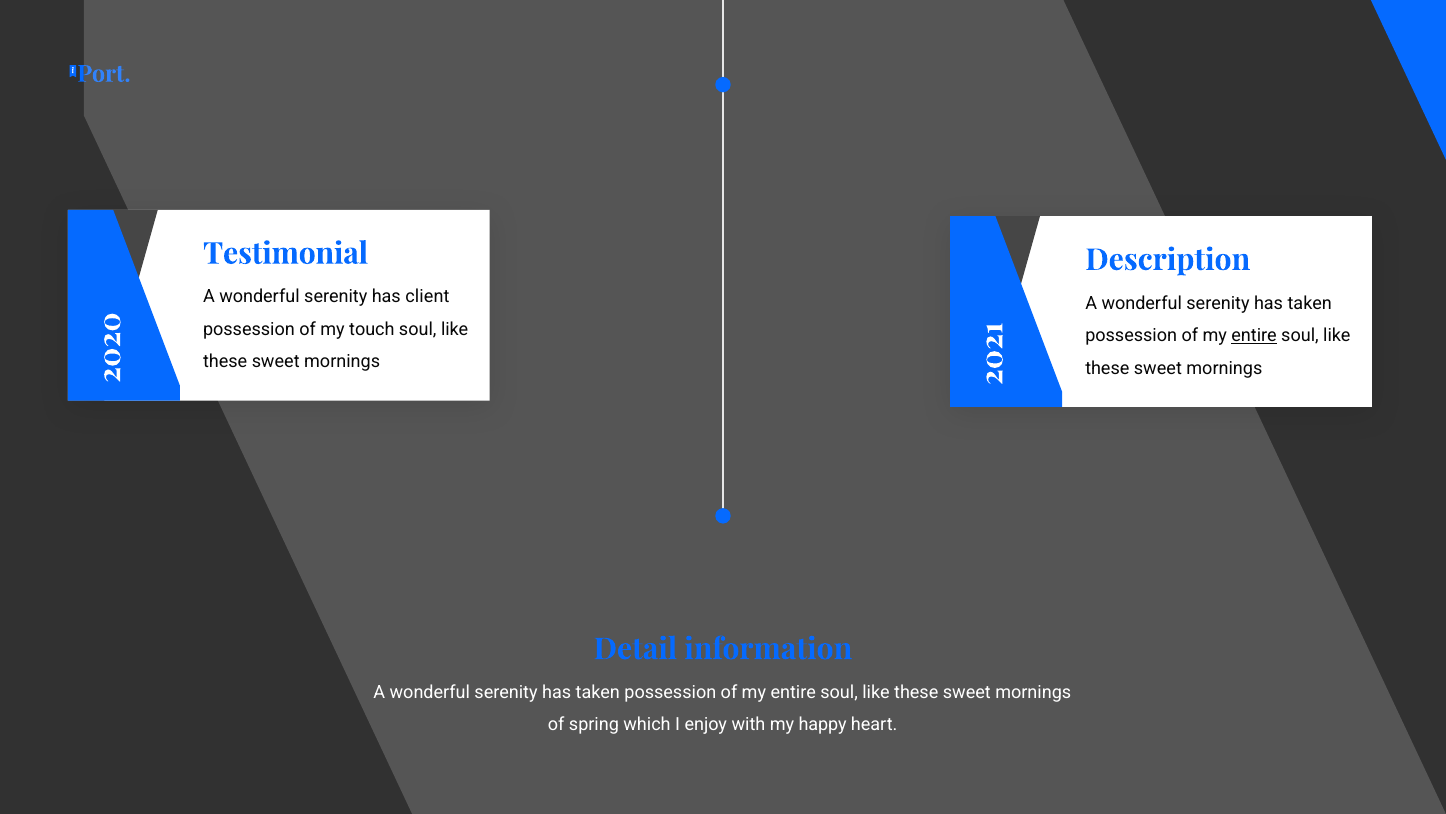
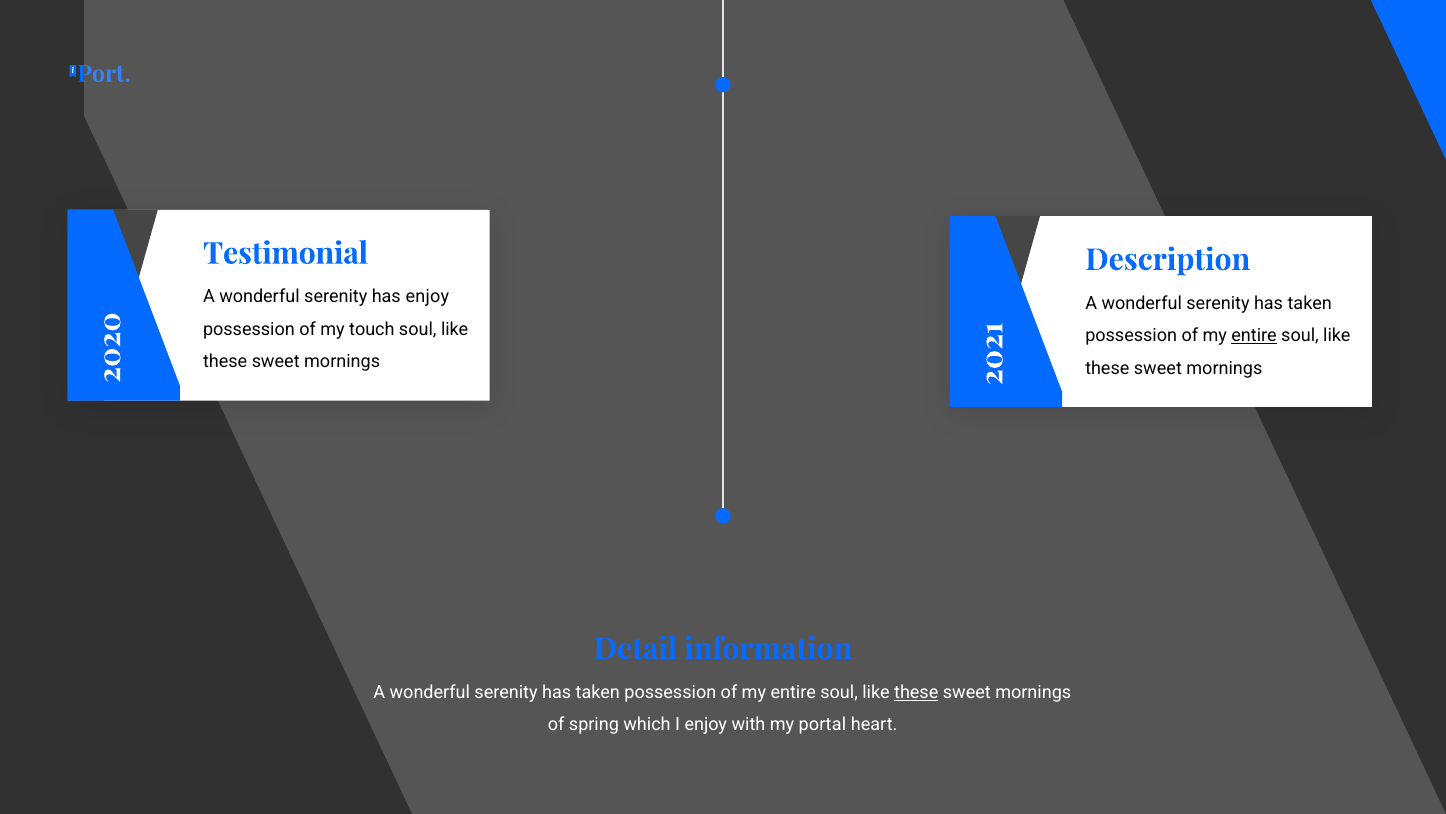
has client: client -> enjoy (427, 297)
these underline: none -> present (916, 692)
happy: happy -> portal (822, 724)
